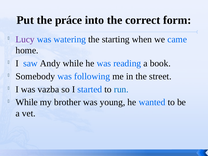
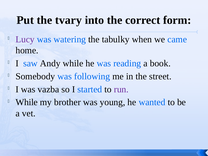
práce: práce -> tvary (68, 20)
starting: starting -> tabulky (116, 39)
run colour: blue -> purple (121, 89)
